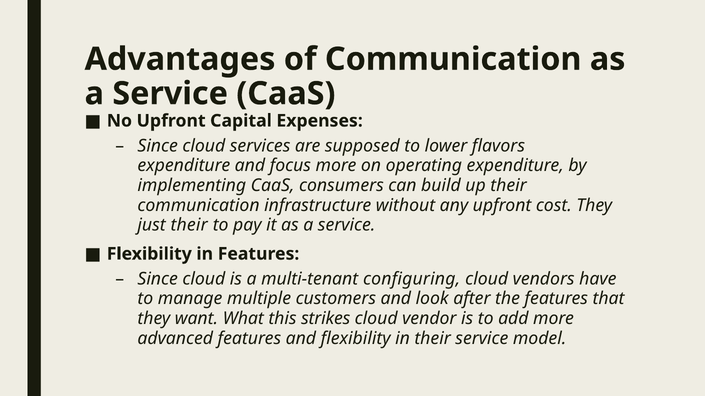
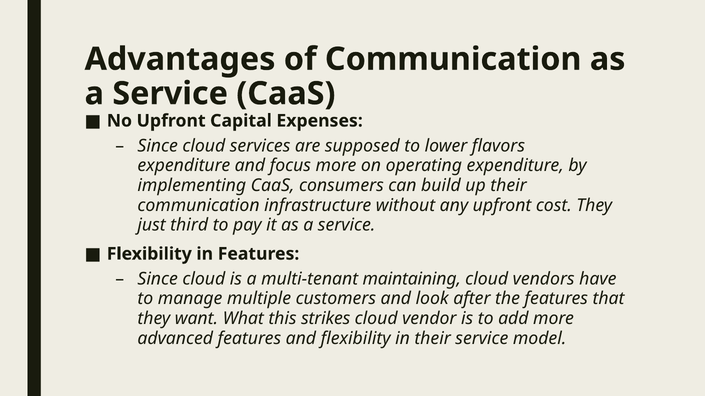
just their: their -> third (189, 225)
configuring: configuring -> maintaining (412, 279)
